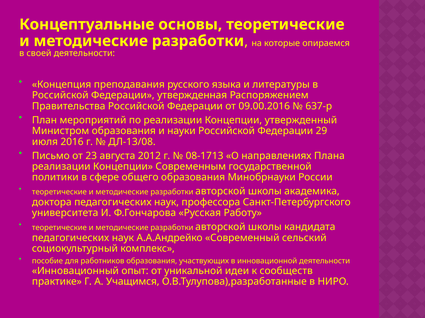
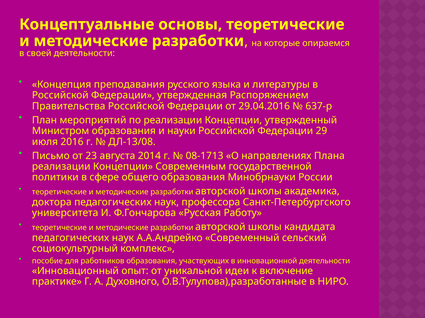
09.00.2016: 09.00.2016 -> 29.04.2016 (264, 106)
2012: 2012 -> 2014 (149, 156)
сообществ: сообществ -> включение (286, 271)
Учащимся: Учащимся -> Духовного (133, 282)
